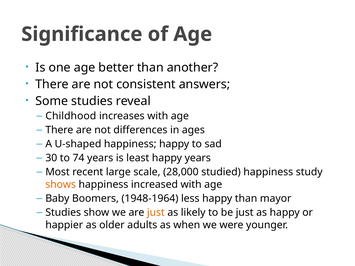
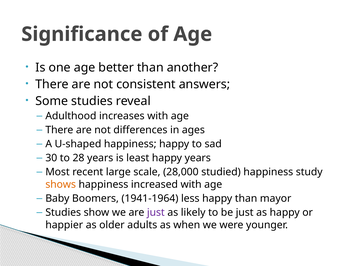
Childhood: Childhood -> Adulthood (71, 116)
74: 74 -> 28 (78, 158)
1948-1964: 1948-1964 -> 1941-1964 (150, 199)
just colour: orange -> purple (156, 213)
